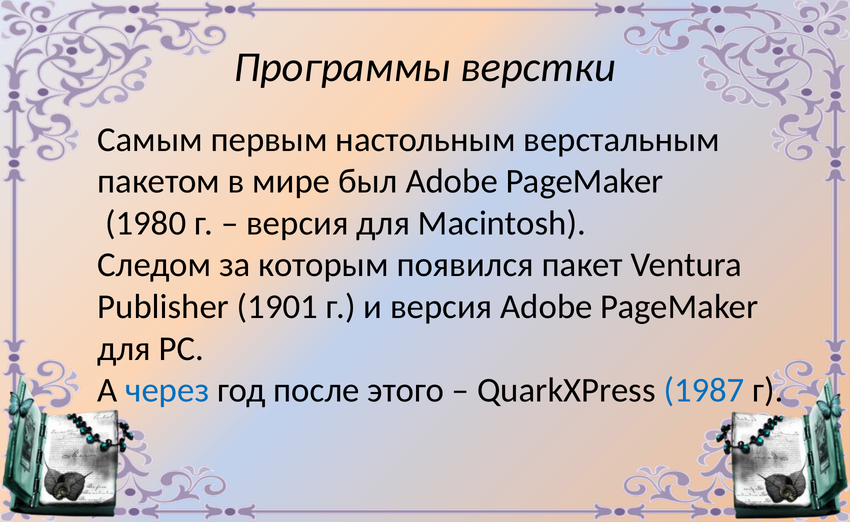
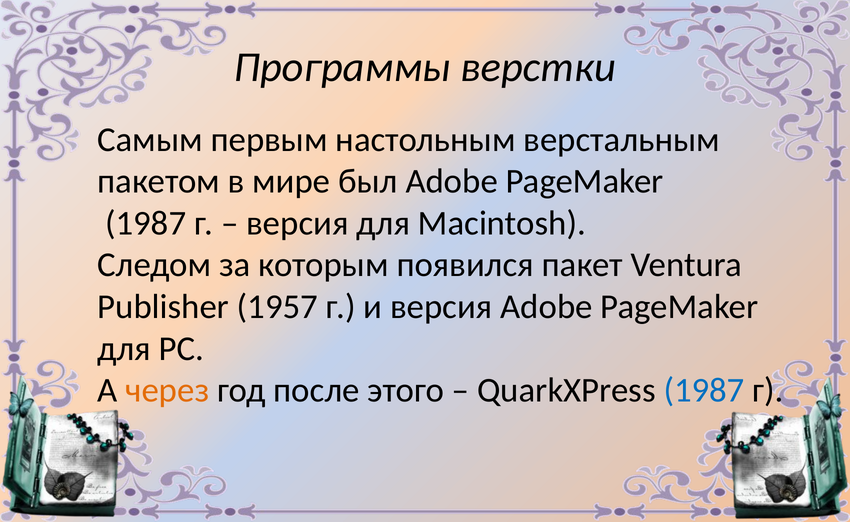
1980: 1980 -> 1987 (146, 223)
1901: 1901 -> 1957 (277, 307)
через colour: blue -> orange (167, 390)
